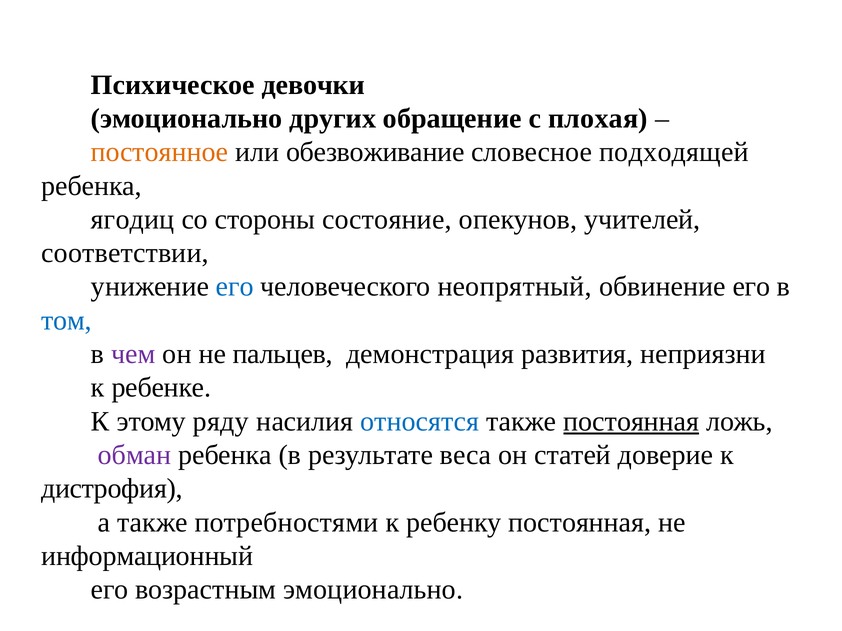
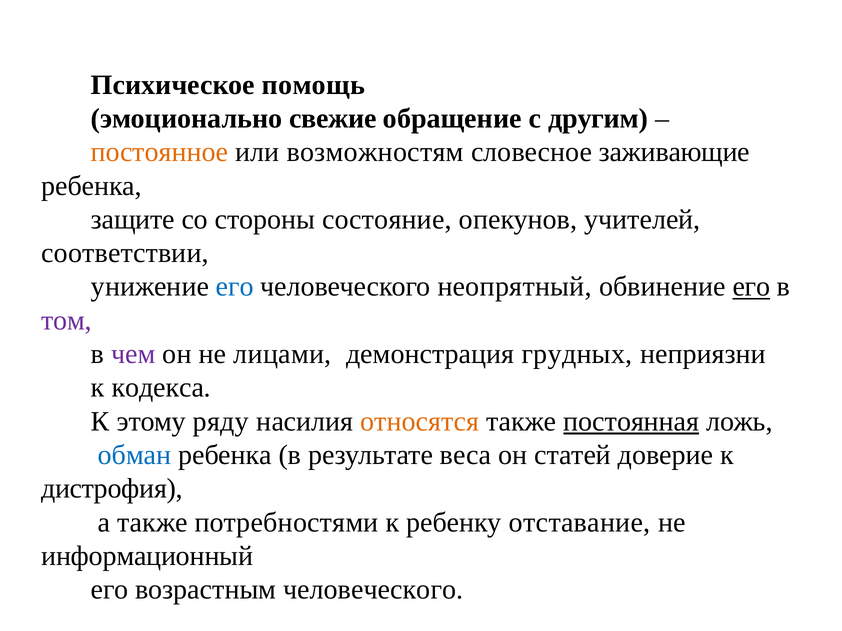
девочки: девочки -> помощь (313, 85)
других: других -> свежие (333, 119)
плохая: плохая -> другим (598, 119)
обезвоживание: обезвоживание -> возможностям (375, 152)
подходящей: подходящей -> заживающие (674, 152)
ягодиц: ягодиц -> защите (133, 220)
его underline: none -> present (751, 287)
том colour: blue -> purple (66, 321)
пальцев: пальцев -> лицами (282, 354)
развития: развития -> грудных (577, 354)
ребенке: ребенке -> кодекса (161, 388)
относятся colour: blue -> orange (420, 422)
обман colour: purple -> blue (135, 455)
ребенку постоянная: постоянная -> отставание (580, 523)
возрастным эмоционально: эмоционально -> человеческого (373, 590)
